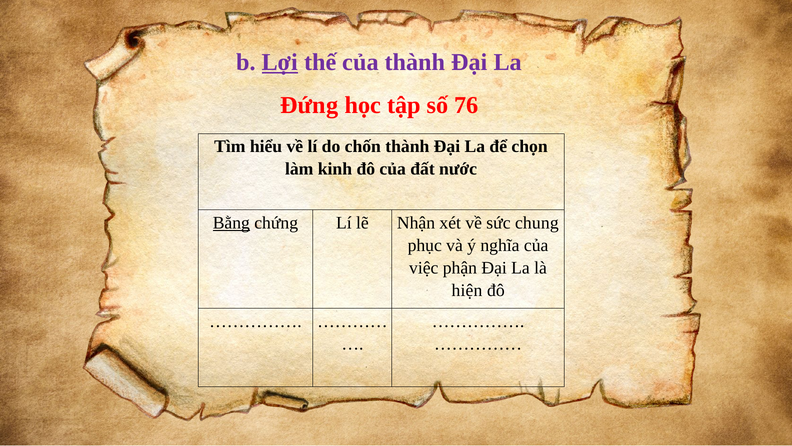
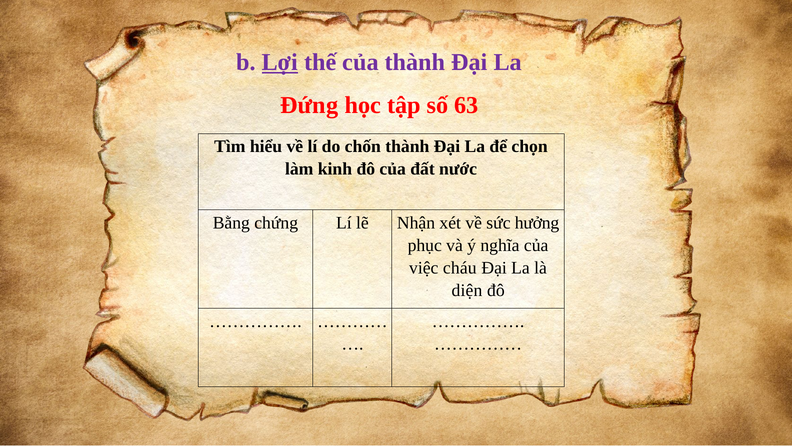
76: 76 -> 63 (466, 105)
Bằng underline: present -> none (231, 222)
chung: chung -> hưởng (537, 222)
phận: phận -> cháu (460, 267)
hiện: hiện -> diện (467, 290)
